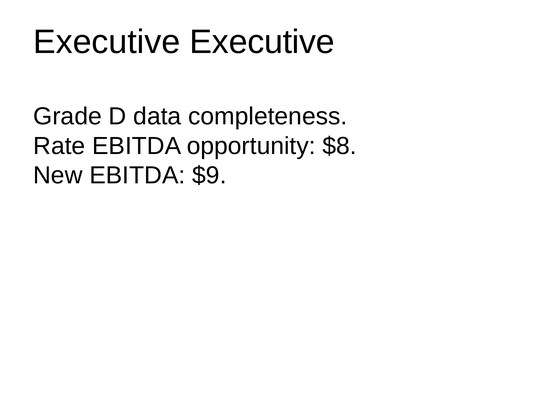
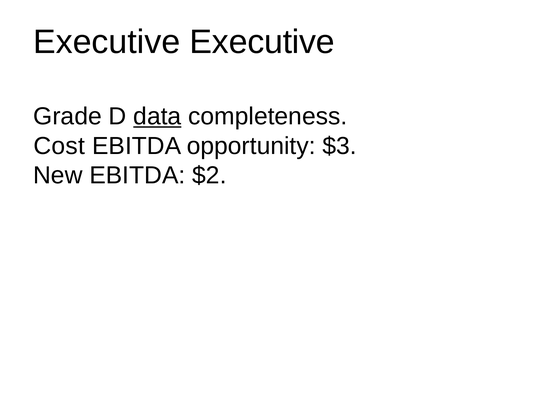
data underline: none -> present (157, 116)
Rate: Rate -> Cost (59, 146)
$8: $8 -> $3 (340, 146)
$9: $9 -> $2 (209, 176)
